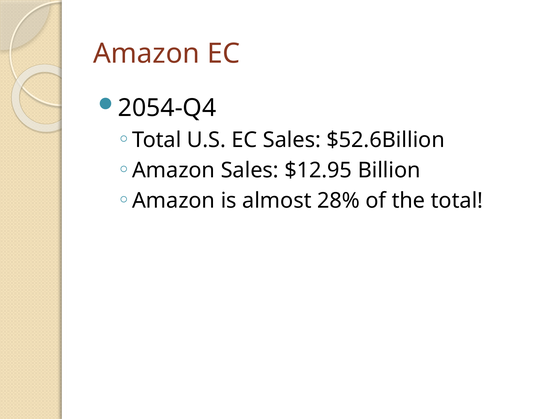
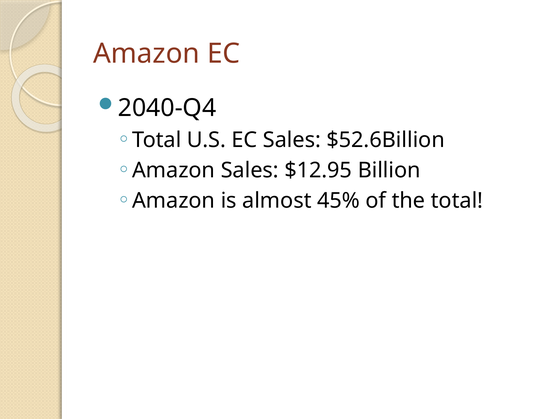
2054-Q4: 2054-Q4 -> 2040-Q4 (167, 108)
28%: 28% -> 45% (339, 200)
